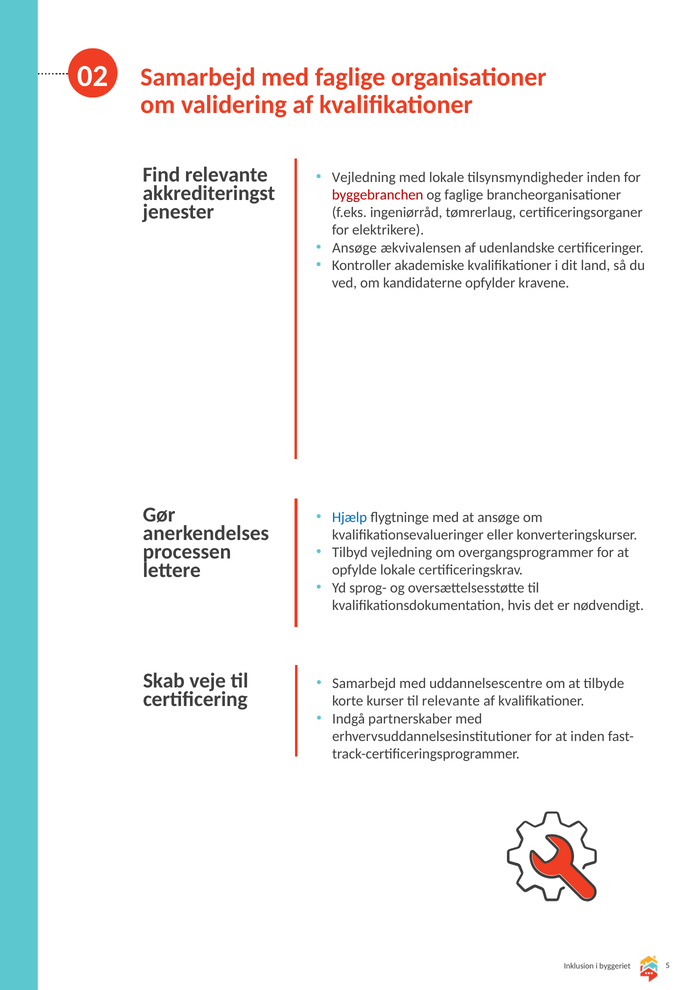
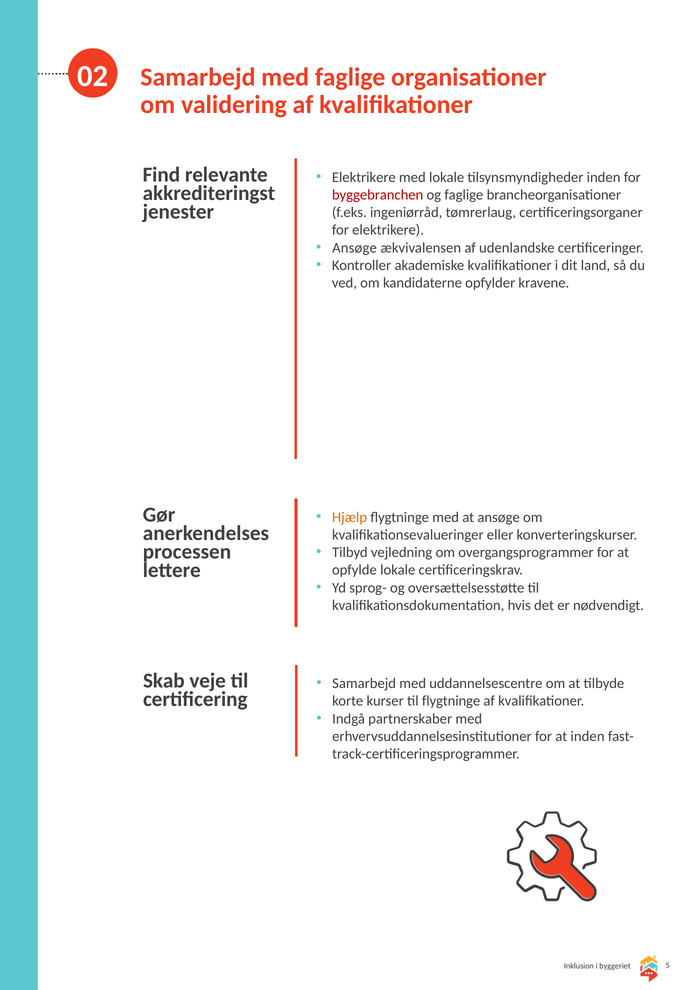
Vejledning: Vejledning -> Elektrikere (364, 177)
Hjælp colour: blue -> orange (350, 517)
til relevante: relevante -> flygtninge (451, 701)
